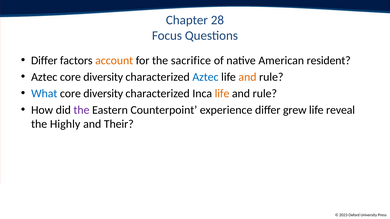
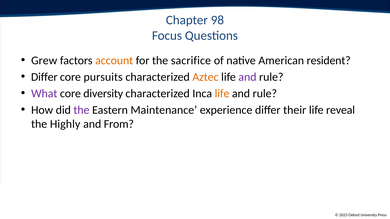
28: 28 -> 98 (217, 20)
Differ: Differ -> Grew (44, 61)
Aztec: Aztec -> Differ (44, 77)
diversity: diversity -> pursuits (103, 77)
Aztec colour: blue -> orange (205, 77)
and colour: orange -> purple (247, 77)
What colour: blue -> purple (44, 94)
Counterpoint: Counterpoint -> Maintenance (164, 110)
grew: grew -> their (295, 110)
Their: Their -> From (119, 124)
